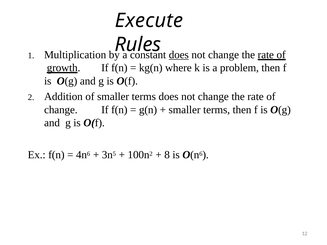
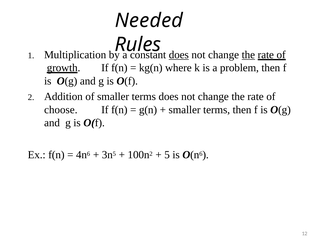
Execute: Execute -> Needed (149, 21)
the underline: none -> present (248, 55)
change: change -> choose (61, 110)
8: 8 -> 5 (167, 155)
